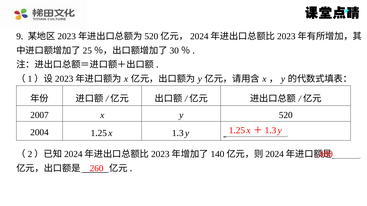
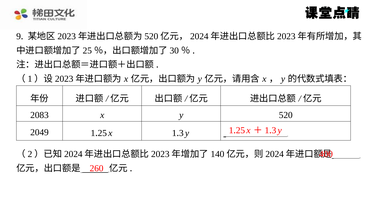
2007: 2007 -> 2083 (39, 115)
2004: 2004 -> 2049 (39, 133)
